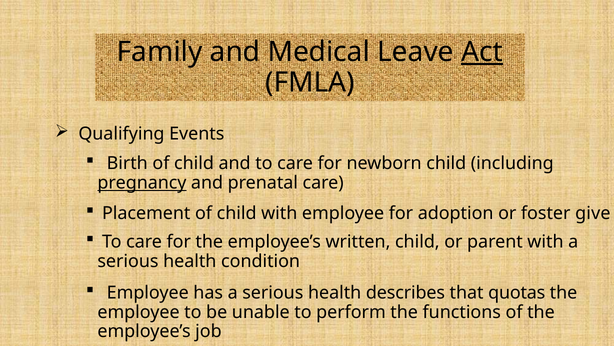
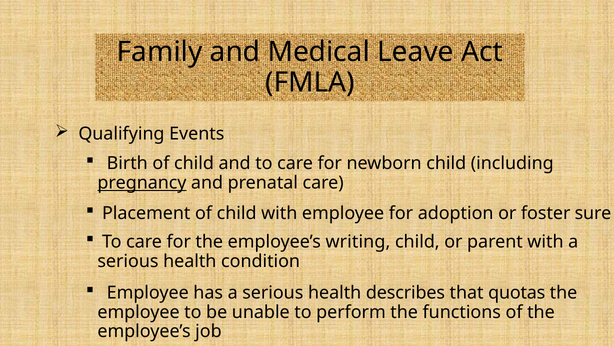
Act underline: present -> none (482, 52)
give: give -> sure (593, 213)
written: written -> writing (358, 241)
